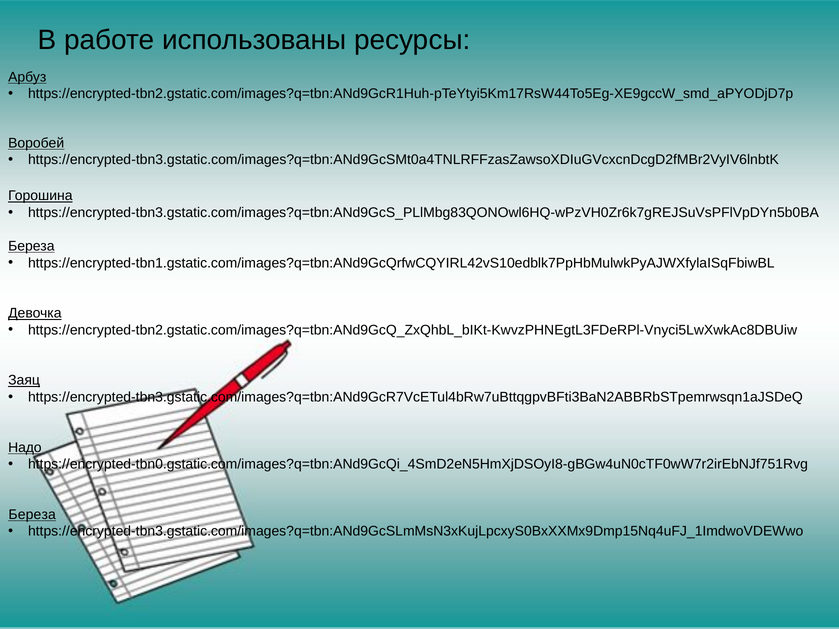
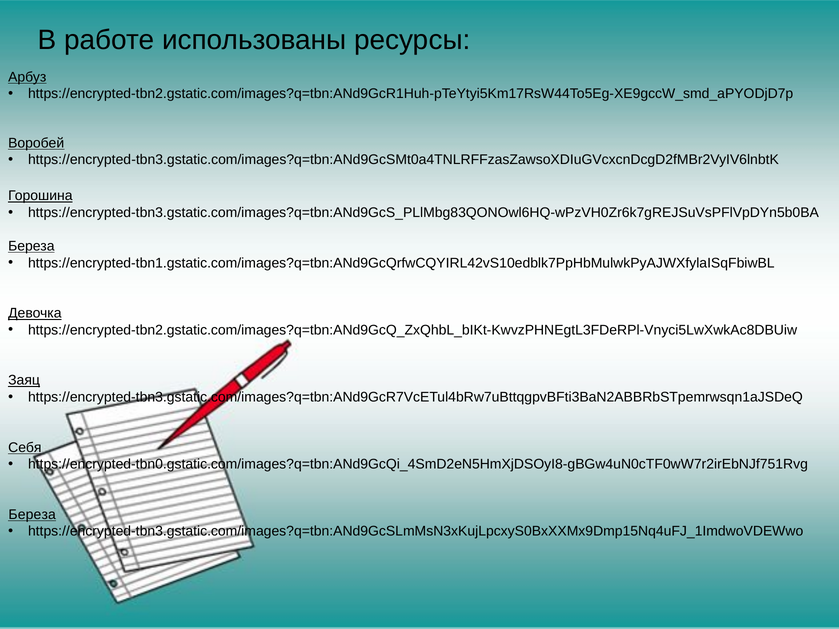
Надо: Надо -> Себя (25, 448)
